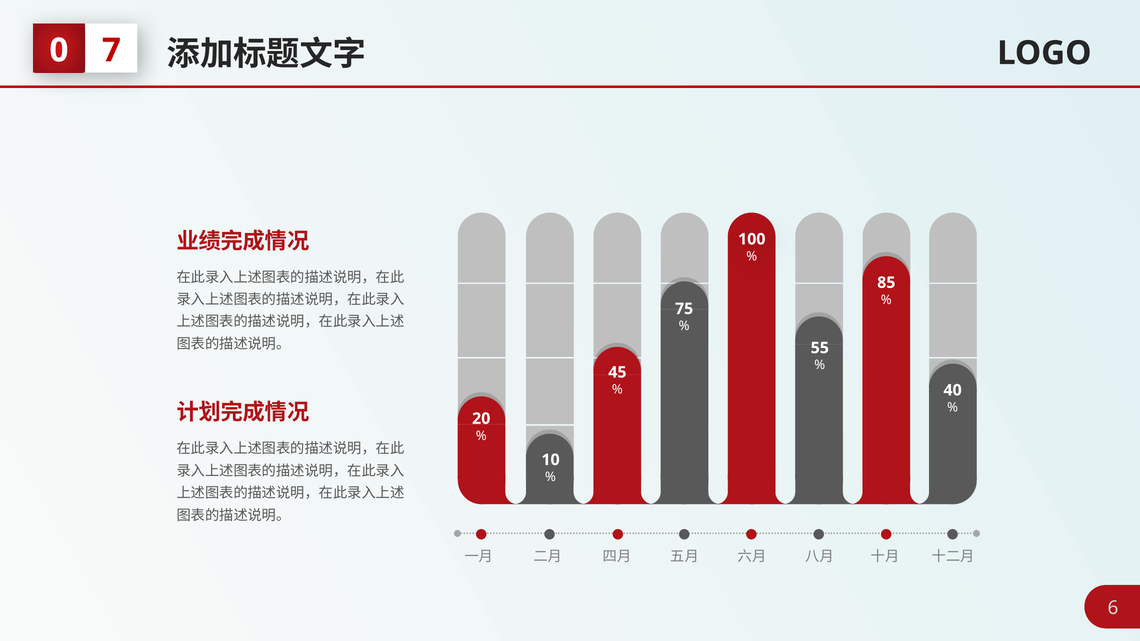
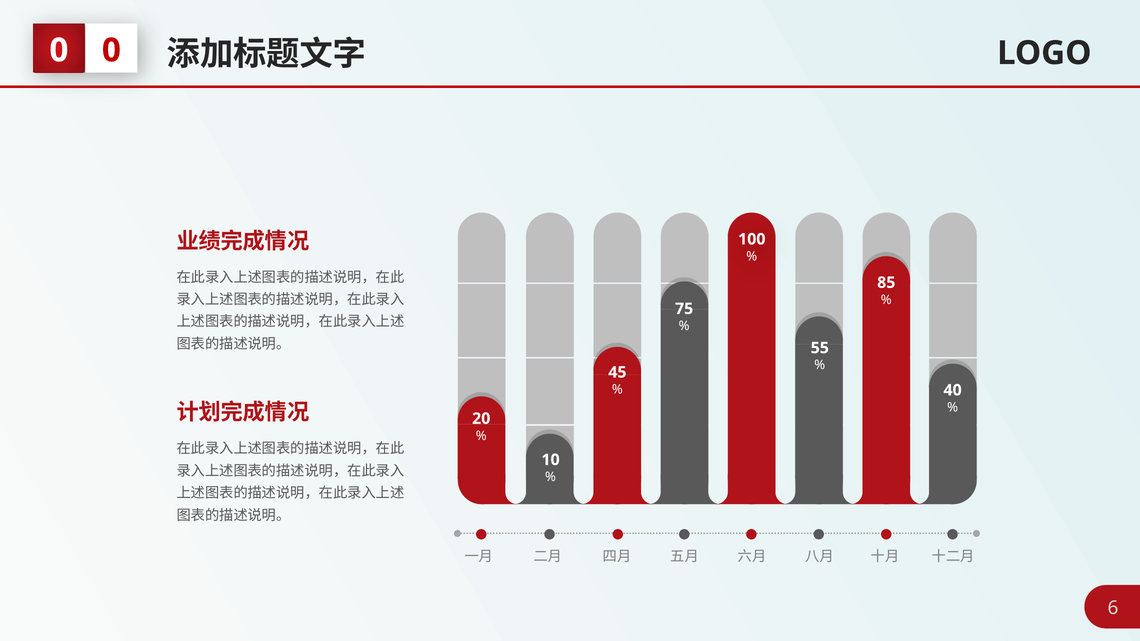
7: 7 -> 0 (111, 50)
